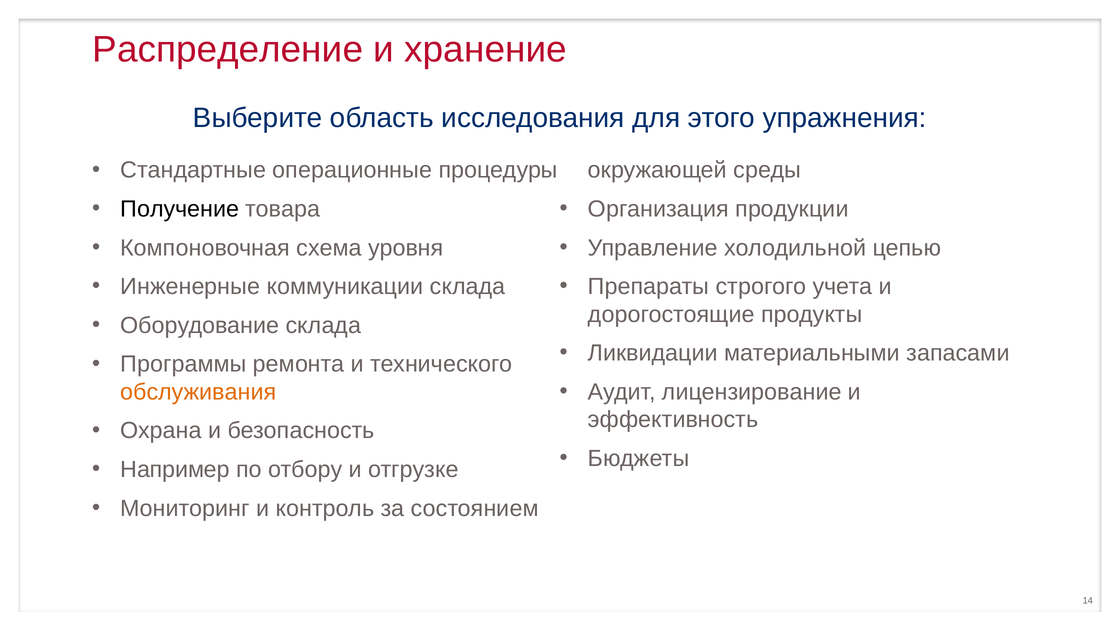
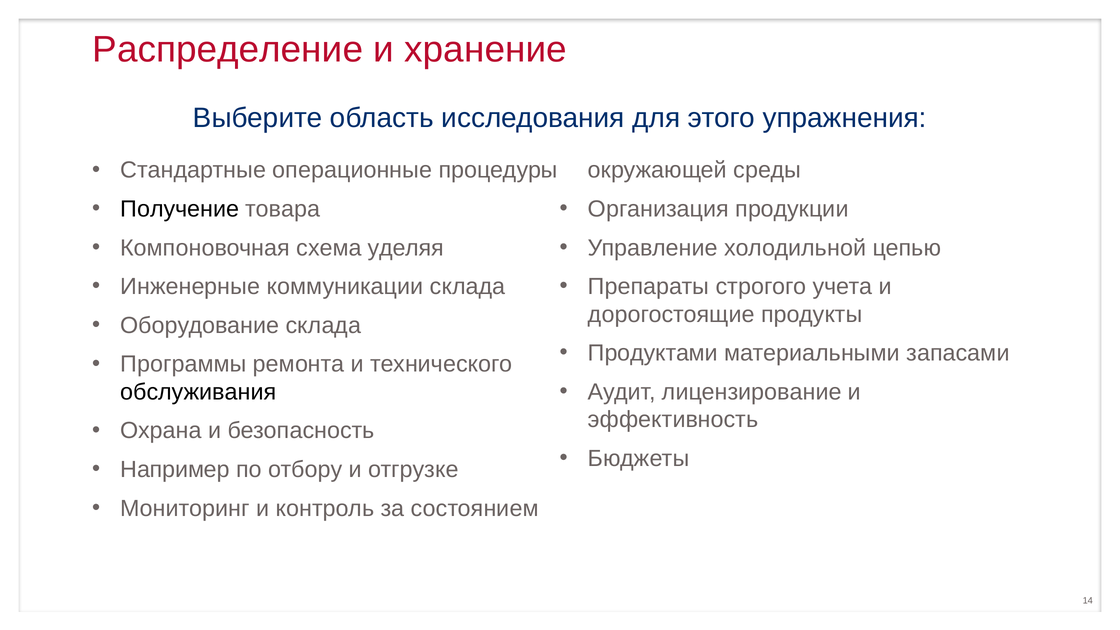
уровня: уровня -> уделяя (406, 248)
Ликвидации: Ликвидации -> Продуктами (653, 353)
обслуживания colour: orange -> black (198, 392)
